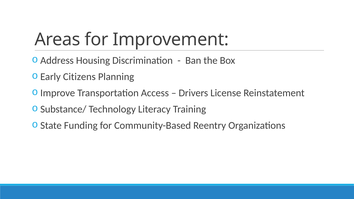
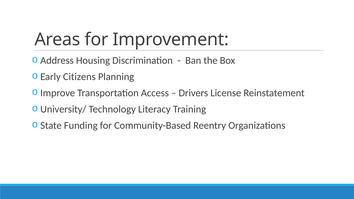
Substance/: Substance/ -> University/ (63, 109)
